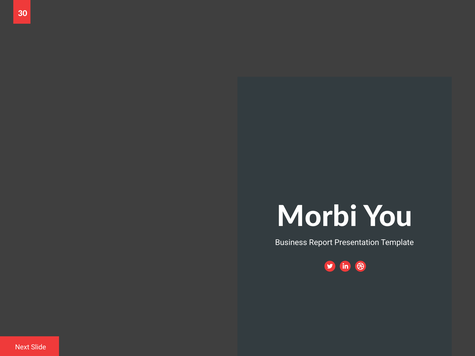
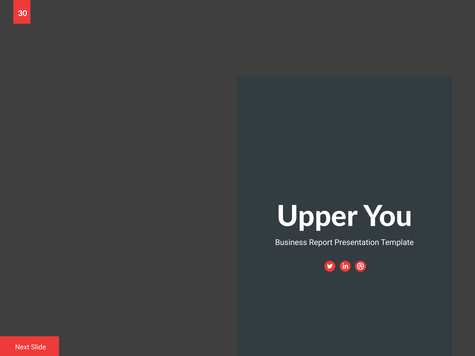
Morbi: Morbi -> Upper (317, 217)
